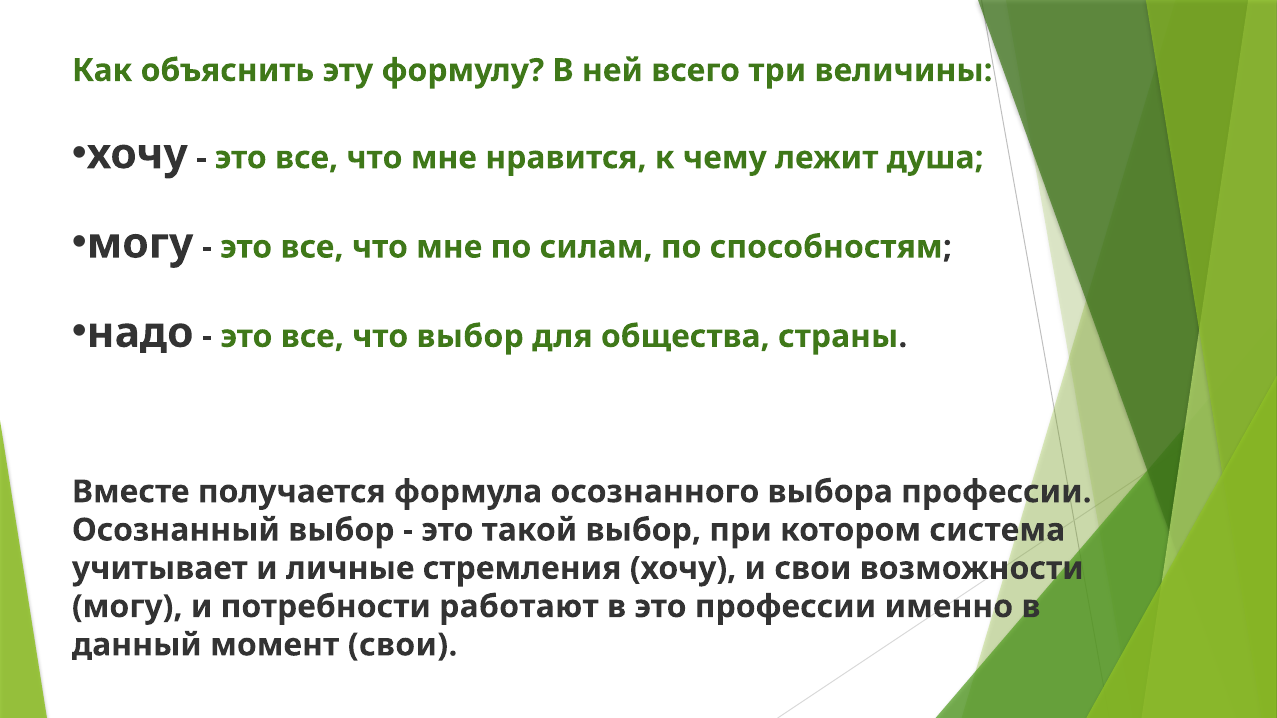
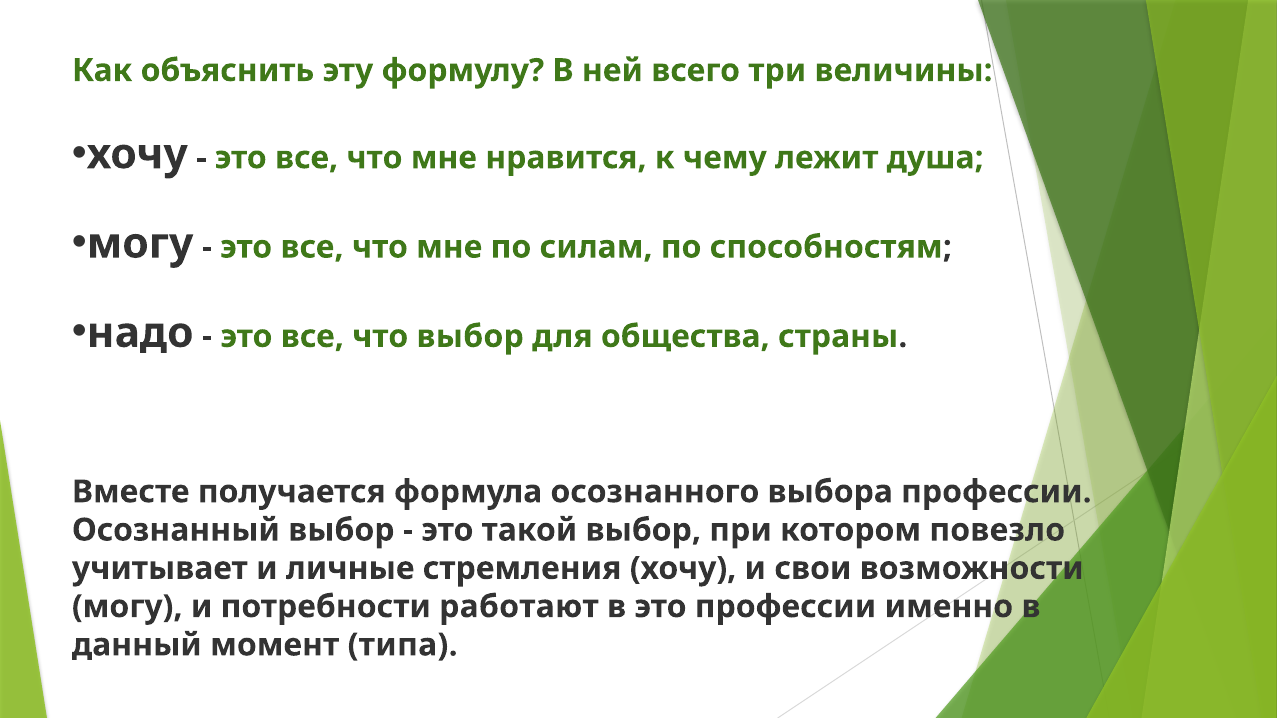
система: система -> повезло (997, 530)
момент свои: свои -> типа (403, 645)
